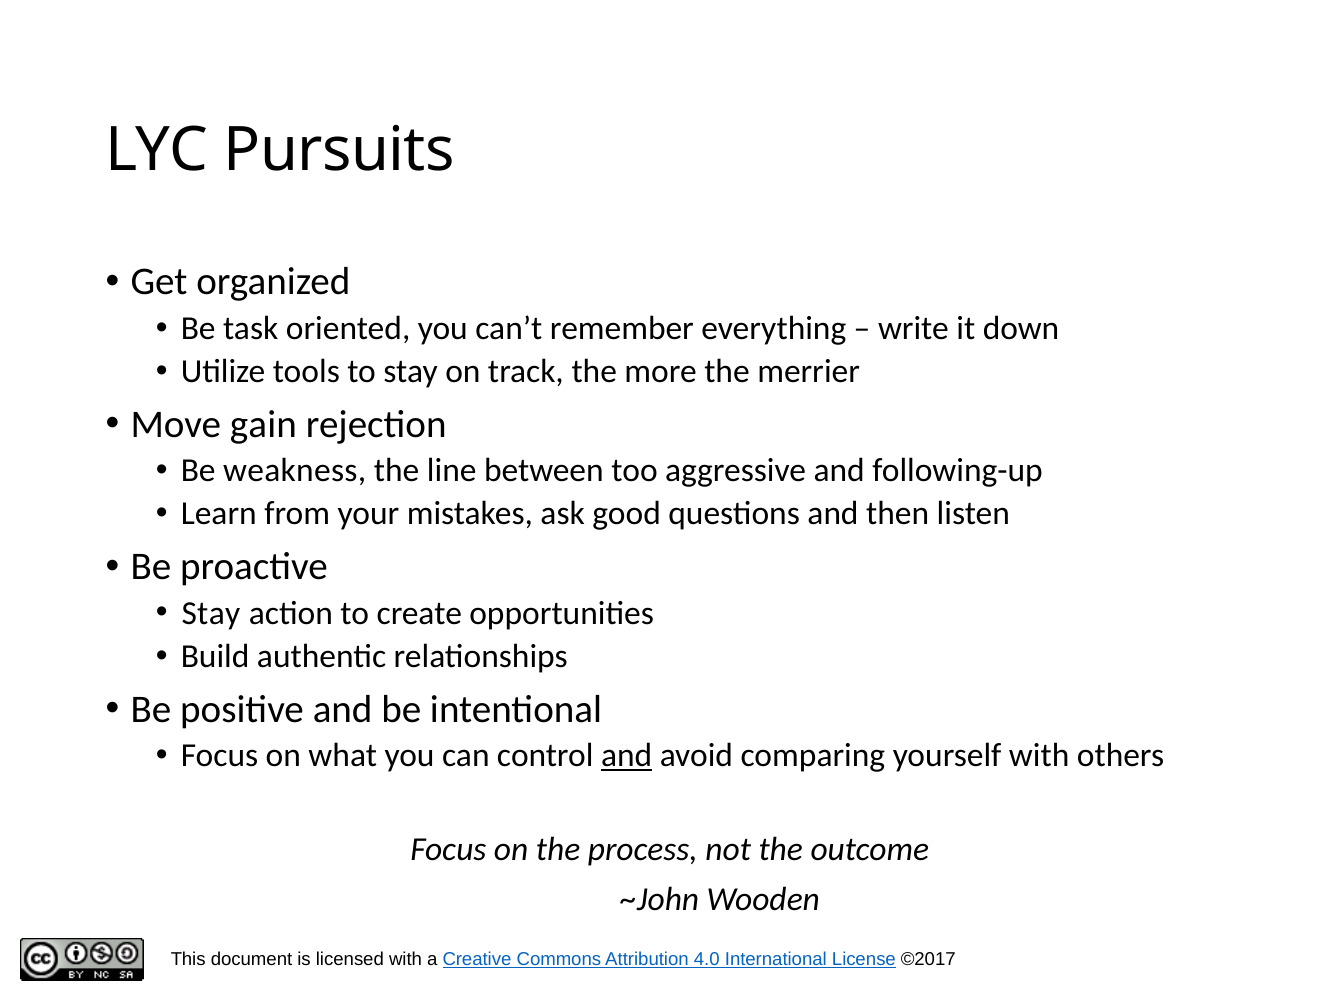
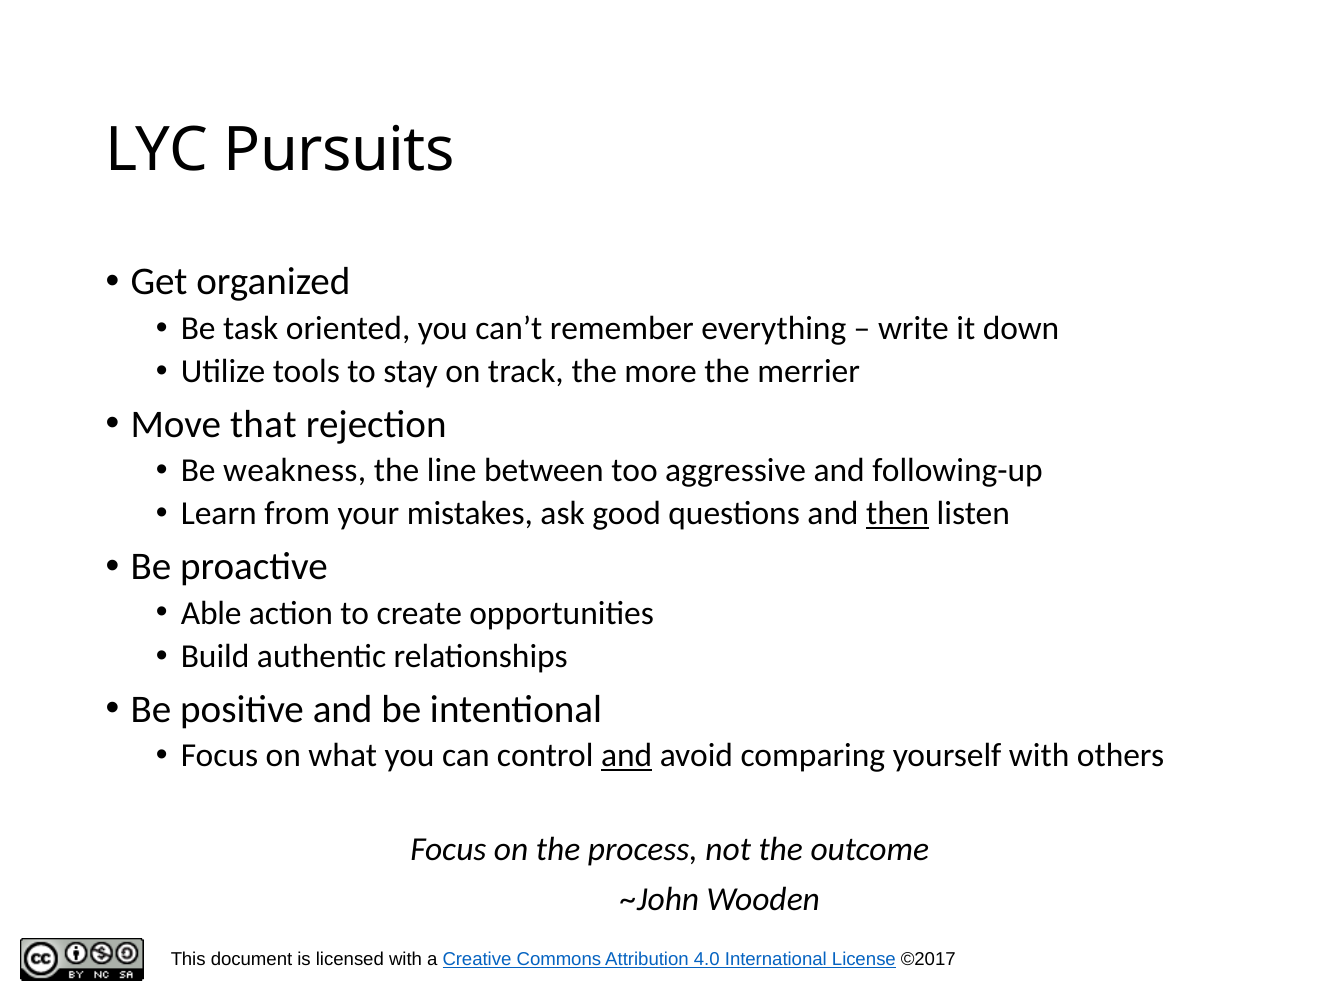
gain: gain -> that (263, 424)
then underline: none -> present (898, 514)
Stay: Stay -> Able (211, 613)
